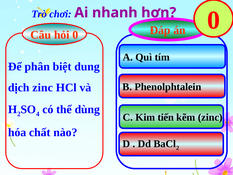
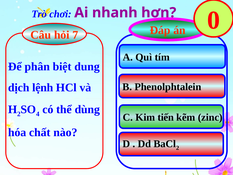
0: 0 -> 7 (75, 35)
dịch zinc: zinc -> lệnh (43, 87)
